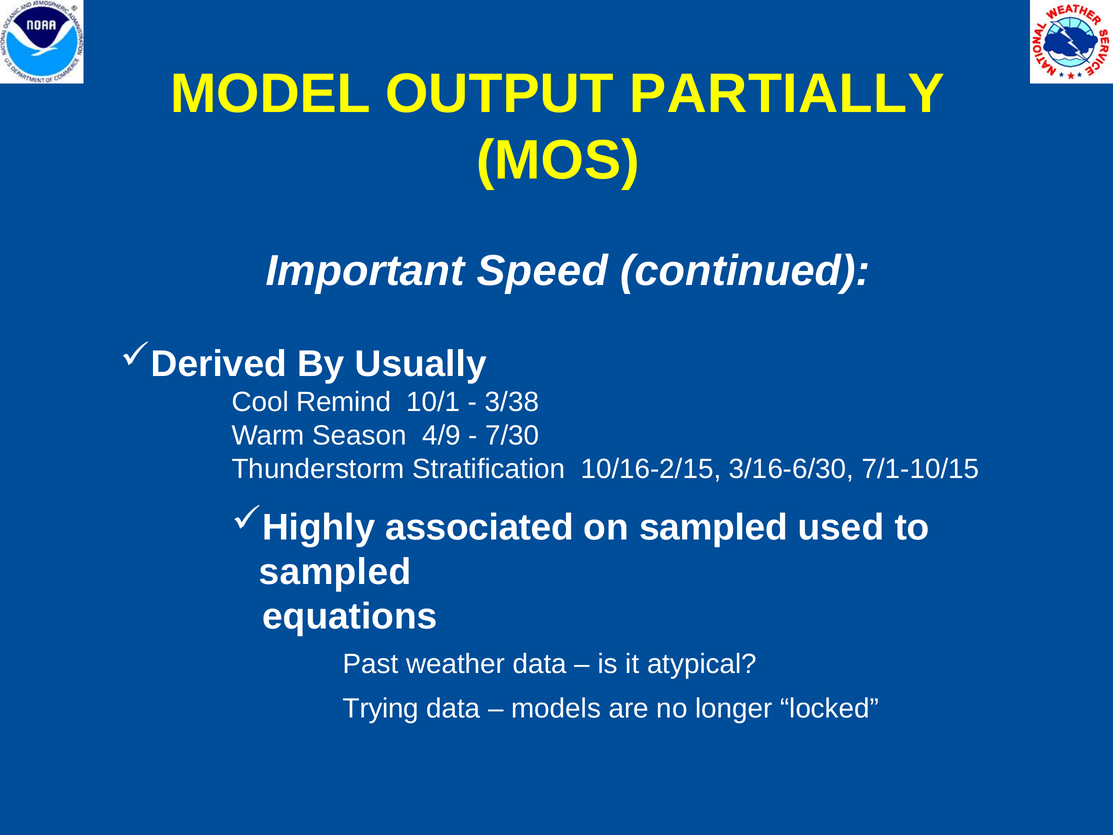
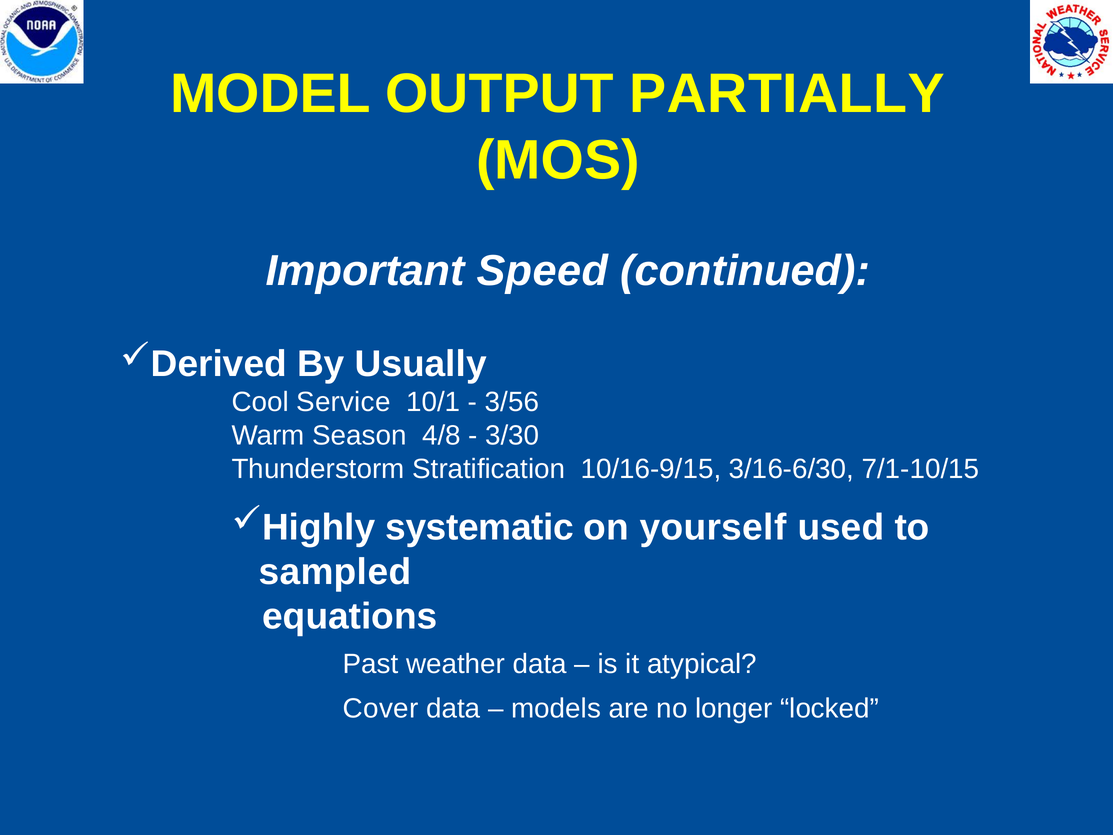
Remind: Remind -> Service (343, 402)
3/38: 3/38 -> 3/56 (512, 402)
4/9: 4/9 -> 4/8 (441, 436)
7/30: 7/30 -> 3/30 (512, 436)
10/16-2/15: 10/16-2/15 -> 10/16-9/15 (651, 469)
associated: associated -> systematic (480, 527)
on sampled: sampled -> yourself (713, 527)
Trying: Trying -> Cover (381, 708)
